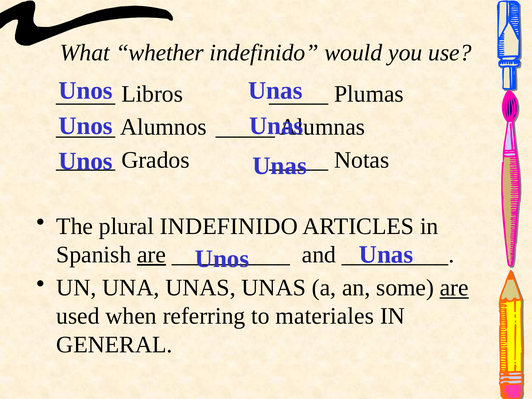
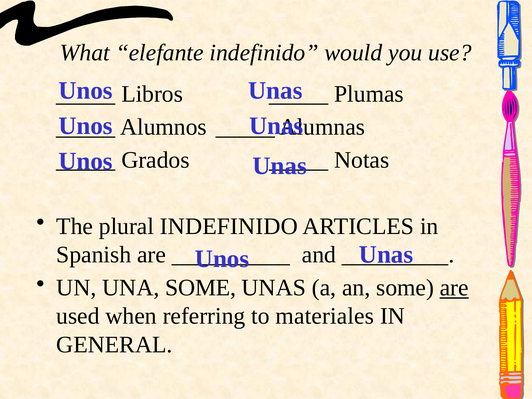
whether: whether -> elefante (160, 53)
are underline: present -> none (152, 255)
UNA UNAS: UNAS -> SOME (201, 288)
